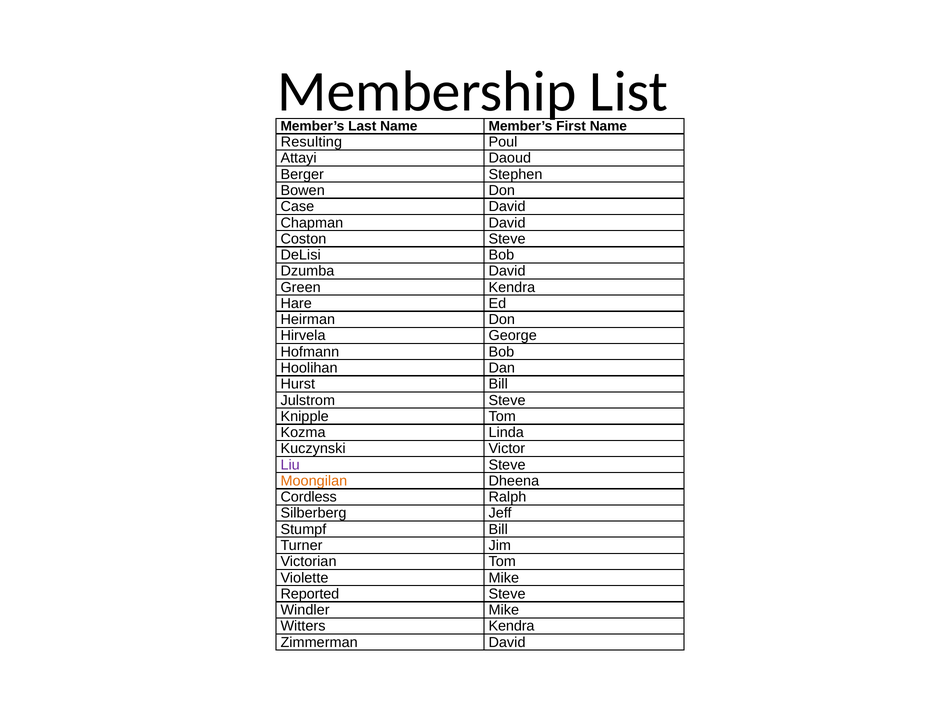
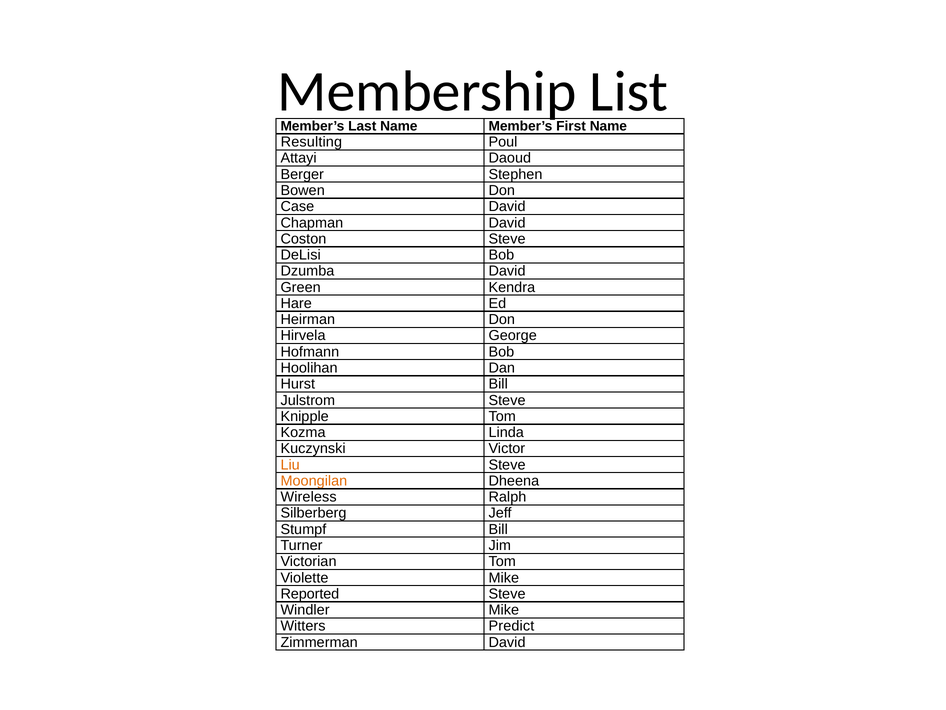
Liu colour: purple -> orange (290, 465)
Cordless: Cordless -> Wireless (309, 497)
Witters Kendra: Kendra -> Predict (511, 626)
